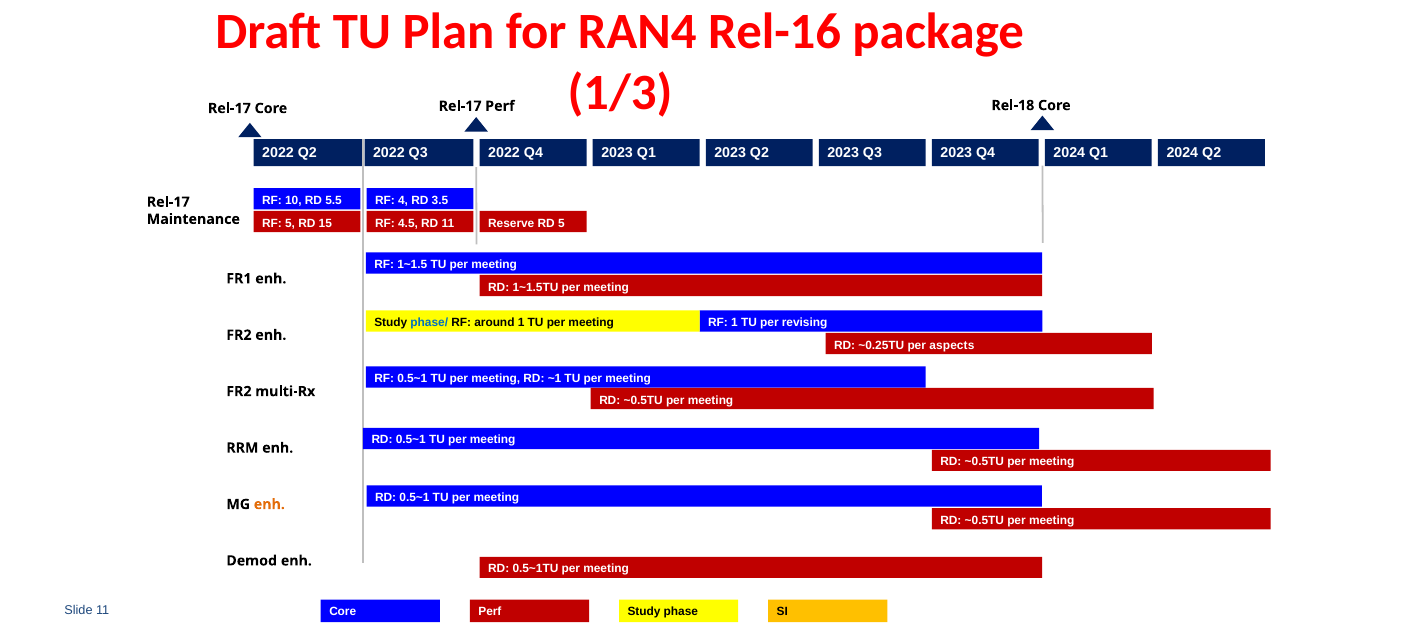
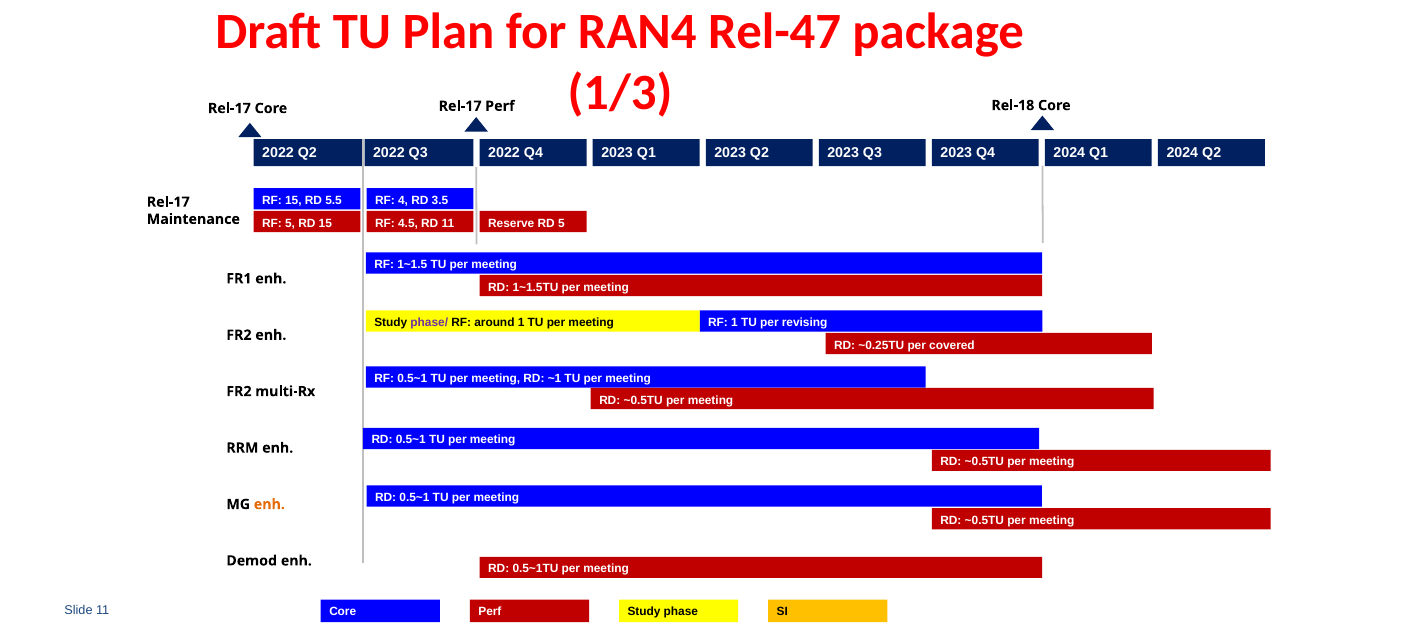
Rel-16: Rel-16 -> Rel-47 (775, 32)
RF 10: 10 -> 15 (293, 200)
phase/ colour: blue -> purple (429, 322)
aspects: aspects -> covered (952, 345)
